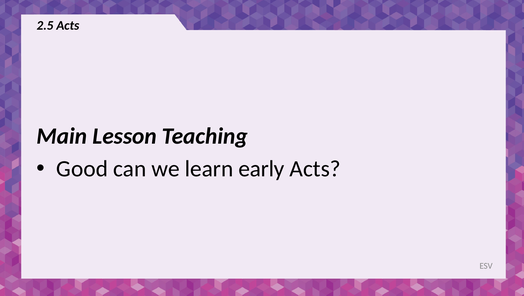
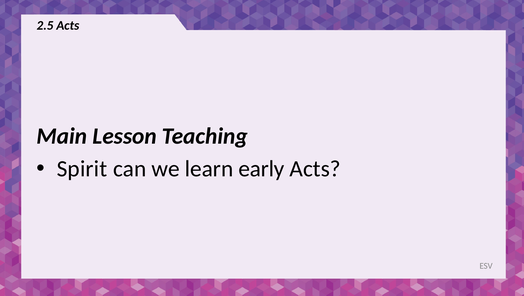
Good: Good -> Spirit (82, 169)
